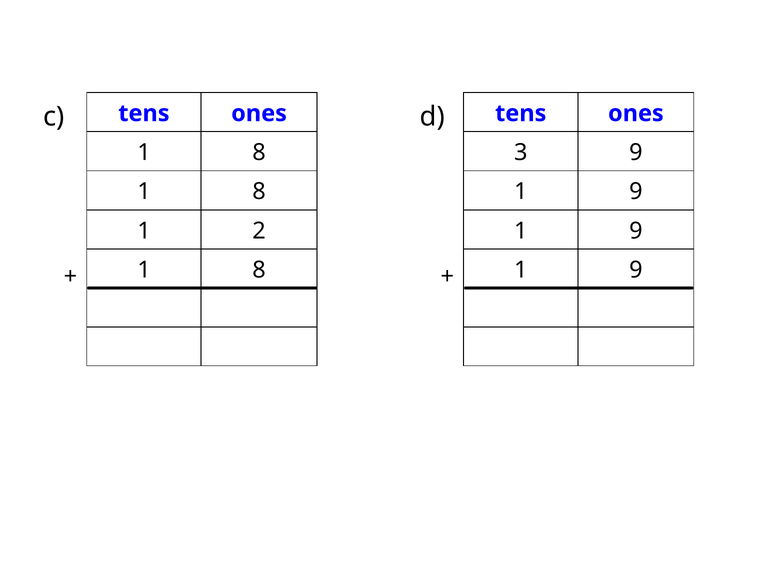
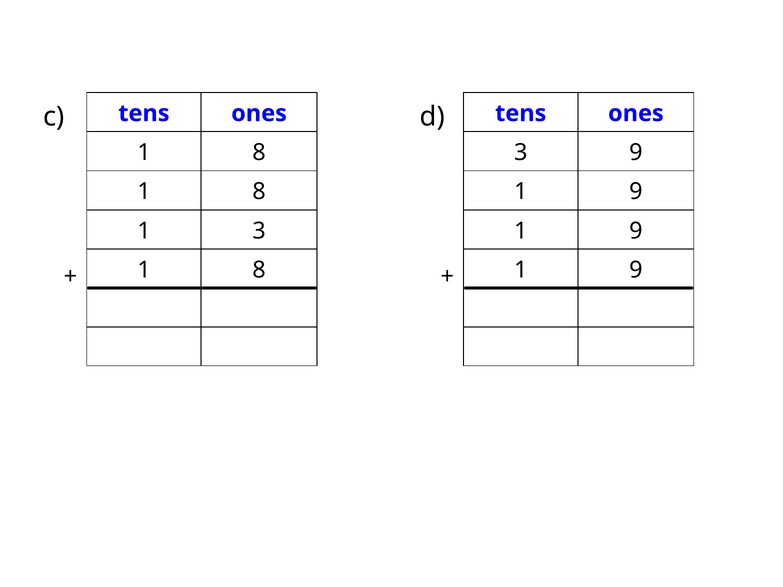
1 2: 2 -> 3 (259, 231)
